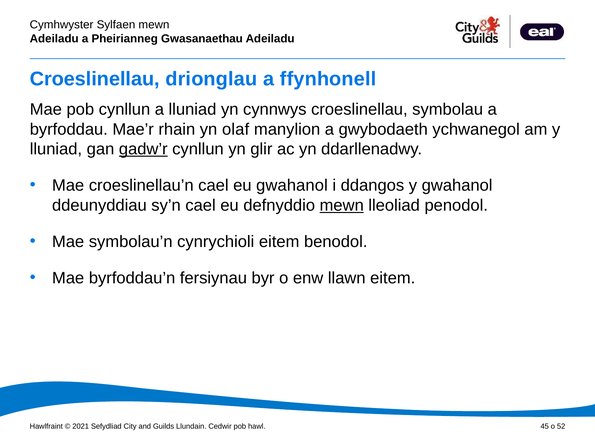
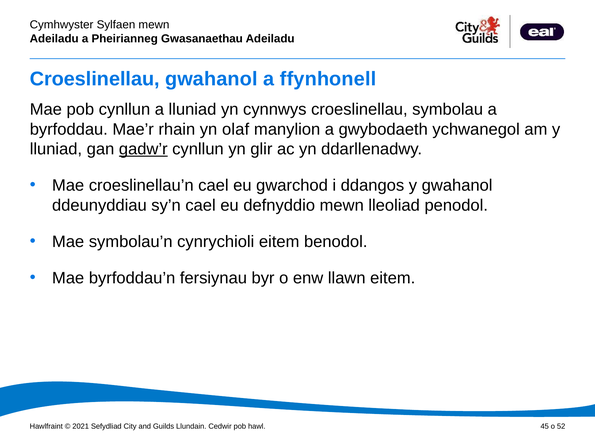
Croeslinellau drionglau: drionglau -> gwahanol (211, 79)
eu gwahanol: gwahanol -> gwarchod (292, 186)
mewn underline: present -> none (342, 205)
